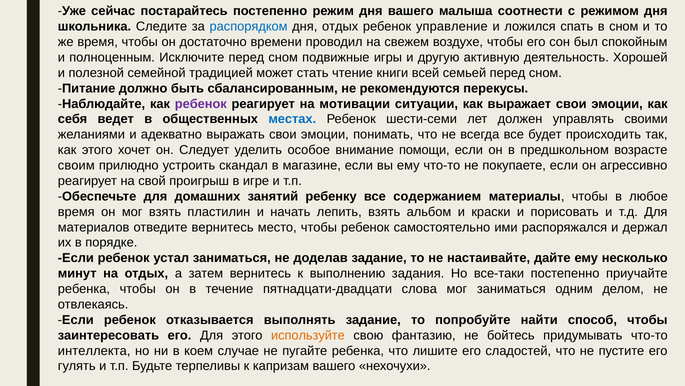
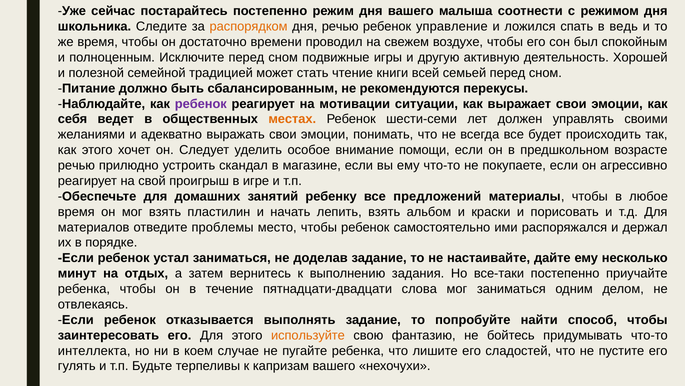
распорядком colour: blue -> orange (249, 27)
дня отдых: отдых -> речью (340, 27)
в сном: сном -> ведь (624, 27)
местах colour: blue -> orange (292, 119)
своим: своим -> речью (76, 165)
содержанием: содержанием -> предложений (437, 196)
отведите вернитесь: вернитесь -> проблемы (223, 227)
